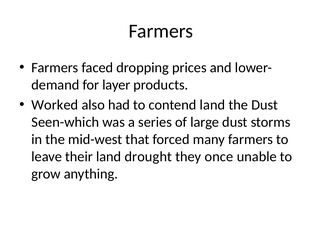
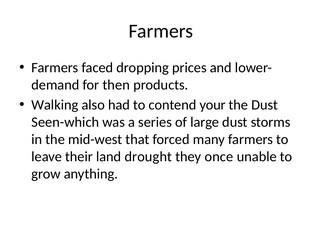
layer: layer -> then (116, 85)
Worked: Worked -> Walking (55, 105)
contend land: land -> your (213, 105)
